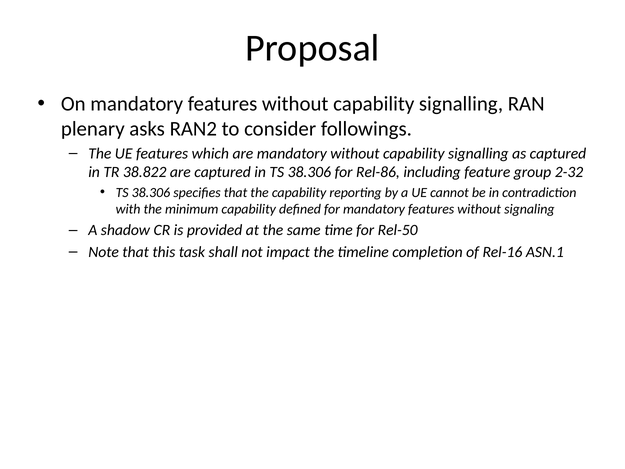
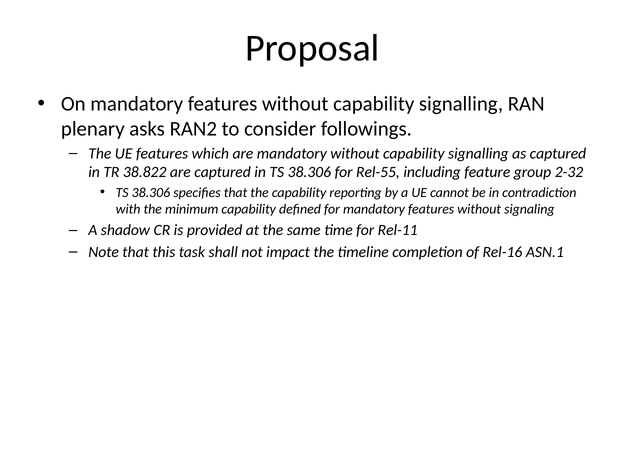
Rel-86: Rel-86 -> Rel-55 (378, 172)
Rel-50: Rel-50 -> Rel-11 (398, 230)
